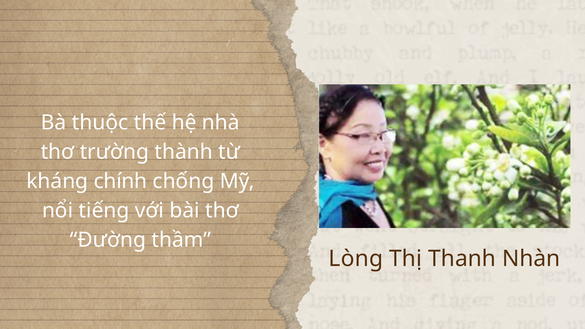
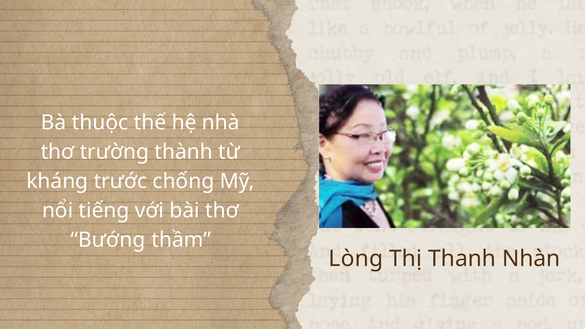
chính: chính -> trước (120, 181)
Đường: Đường -> Bướng (108, 240)
